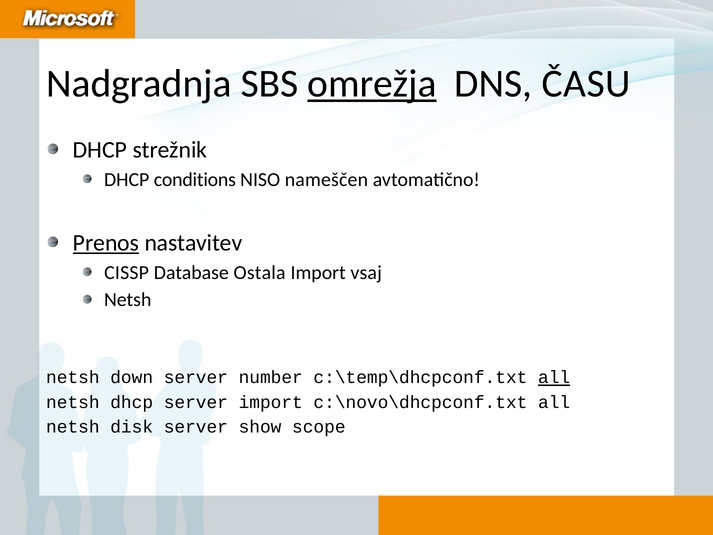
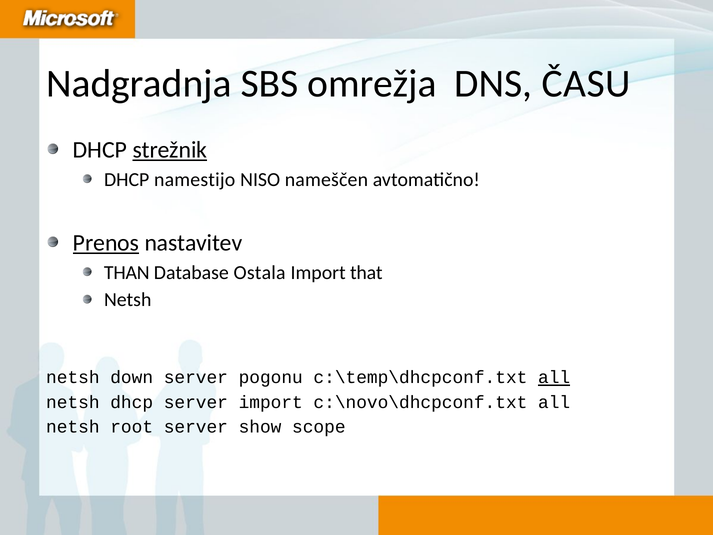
omrežja underline: present -> none (372, 84)
strežnik underline: none -> present (170, 150)
conditions: conditions -> namestijo (195, 179)
CISSP: CISSP -> THAN (127, 272)
vsaj: vsaj -> that (366, 272)
number: number -> pogonu (271, 377)
disk: disk -> root (132, 427)
